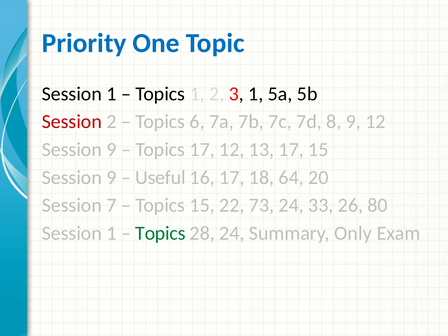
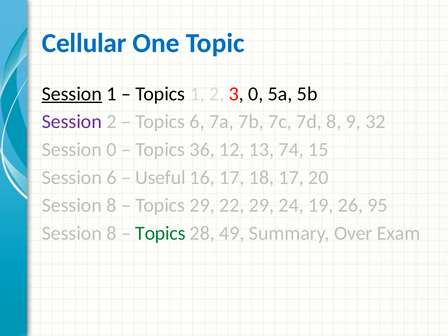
Priority: Priority -> Cellular (84, 43)
Session underline: none -> present (72, 94)
3 1: 1 -> 0 (256, 94)
Session colour: red -> purple (72, 122)
9 12: 12 -> 32 (376, 122)
9: 9 -> 0 (112, 150)
Topics 17: 17 -> 36 (202, 150)
13 17: 17 -> 74 (291, 150)
9: 9 -> 6 (112, 178)
18 64: 64 -> 17 (291, 178)
7: 7 -> 8 (112, 205)
Topics 15: 15 -> 29 (202, 205)
22 73: 73 -> 29 (261, 205)
33: 33 -> 19 (321, 205)
80: 80 -> 95 (378, 205)
1: 1 -> 8 (112, 233)
28 24: 24 -> 49 (232, 233)
Only: Only -> Over (353, 233)
